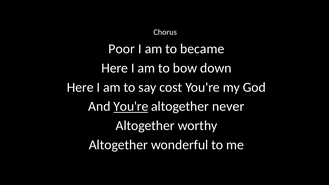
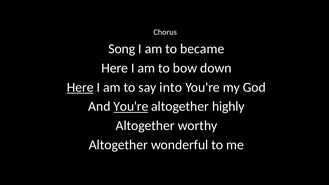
Poor: Poor -> Song (122, 49)
Here underline: none -> present (80, 87)
cost: cost -> into (171, 87)
never: never -> highly (228, 106)
